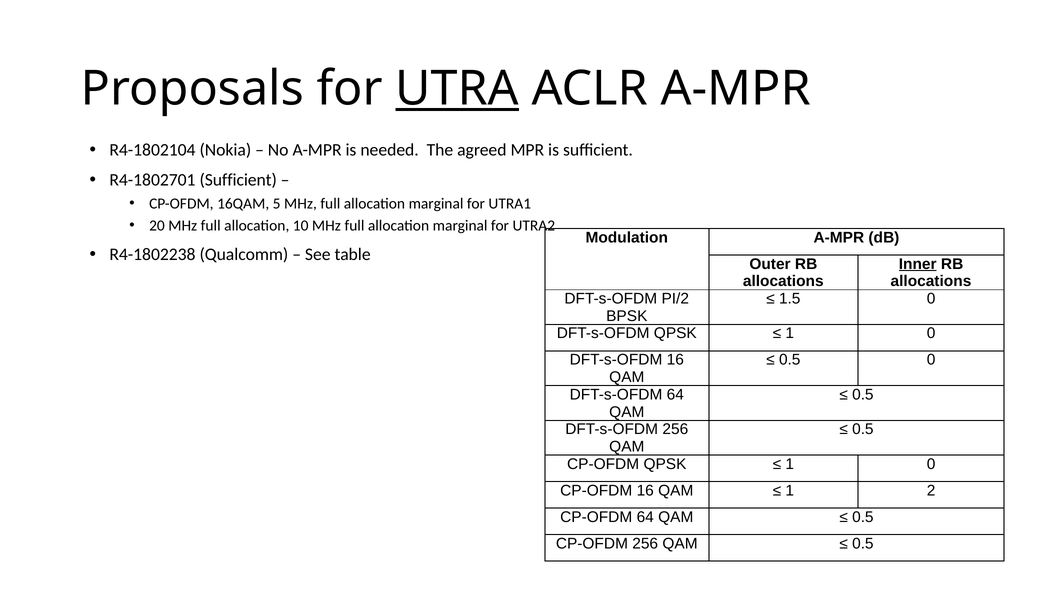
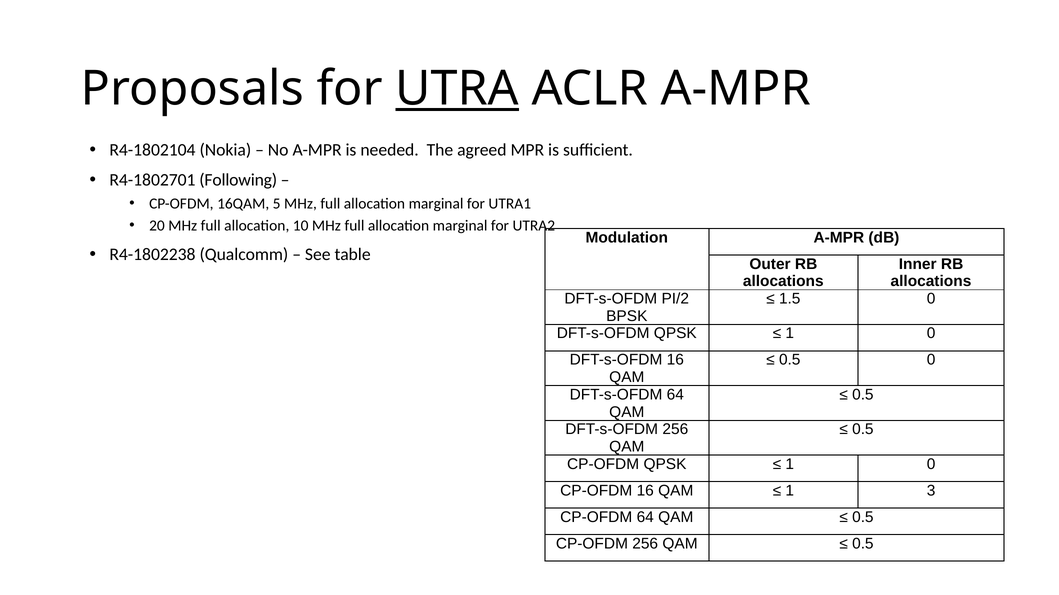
R4-1802701 Sufficient: Sufficient -> Following (238, 180)
Inner underline: present -> none (918, 264)
2: 2 -> 3 (931, 491)
